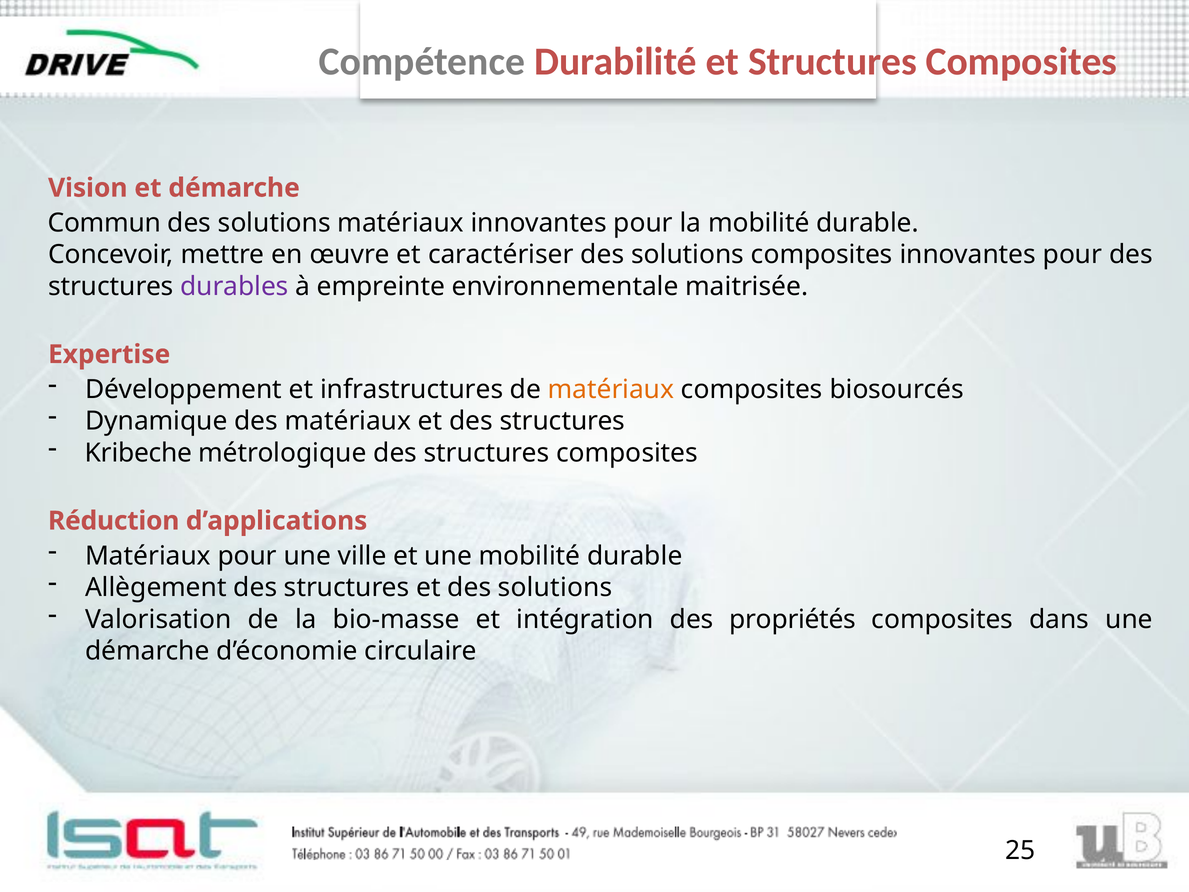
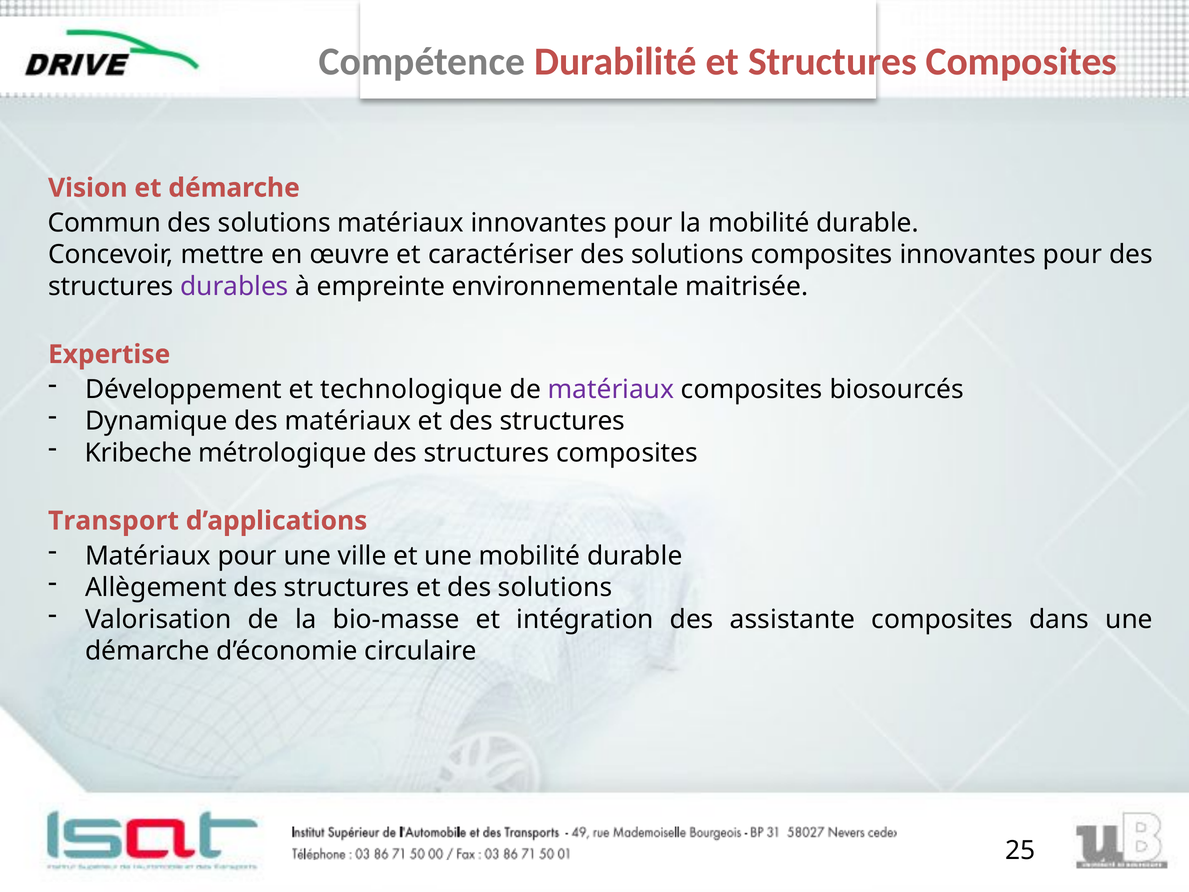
infrastructures: infrastructures -> technologique (411, 389)
matériaux colour: orange -> purple (611, 389)
Réduction: Réduction -> Transport (113, 521)
propriétés: propriétés -> assistante (792, 619)
